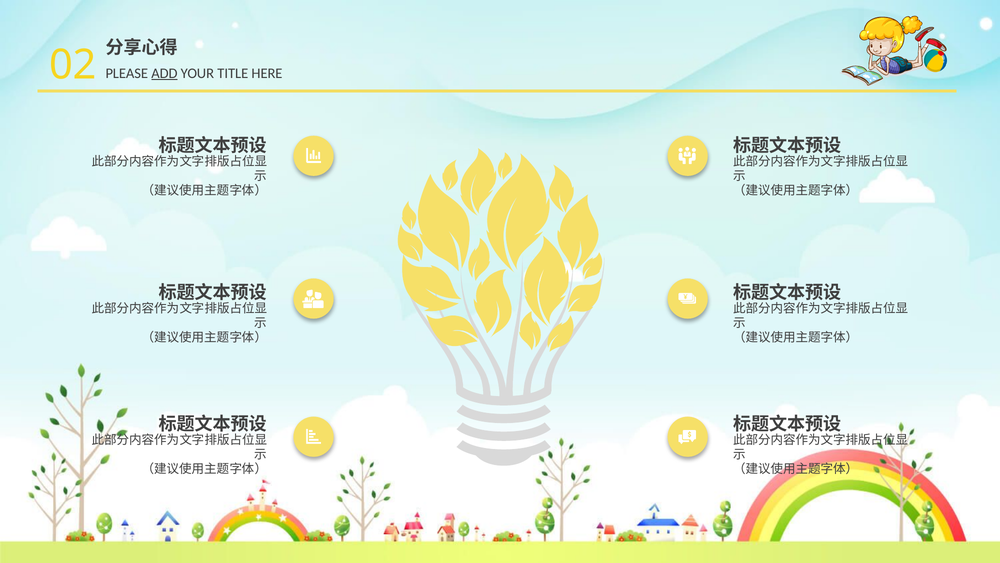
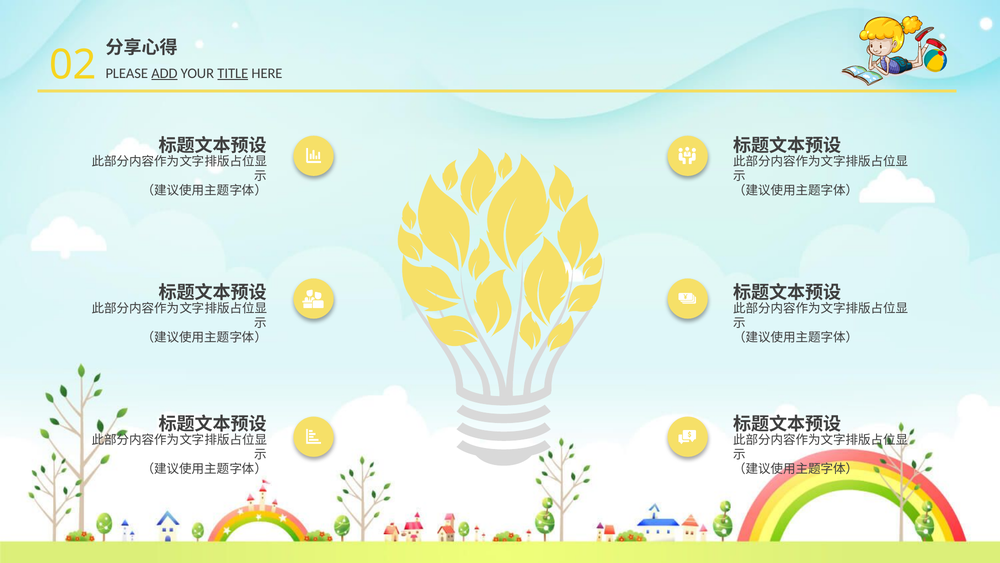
TITLE underline: none -> present (233, 73)
